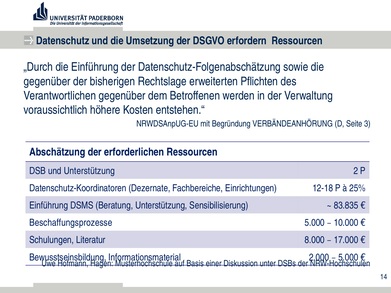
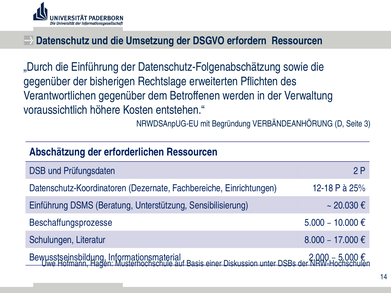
und Unterstützung: Unterstützung -> Prüfungsdaten (89, 171)
83.835: 83.835 -> 20.030 (346, 206)
